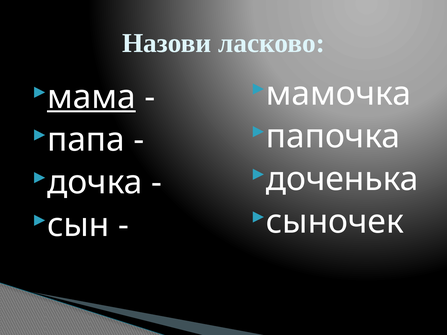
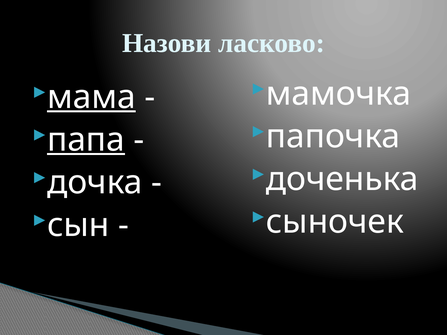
папа underline: none -> present (86, 140)
